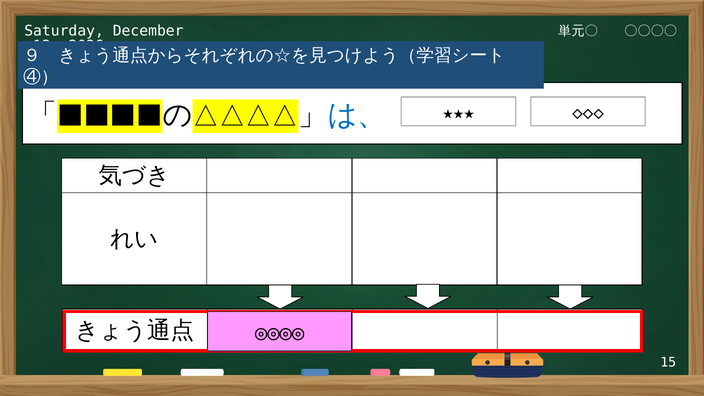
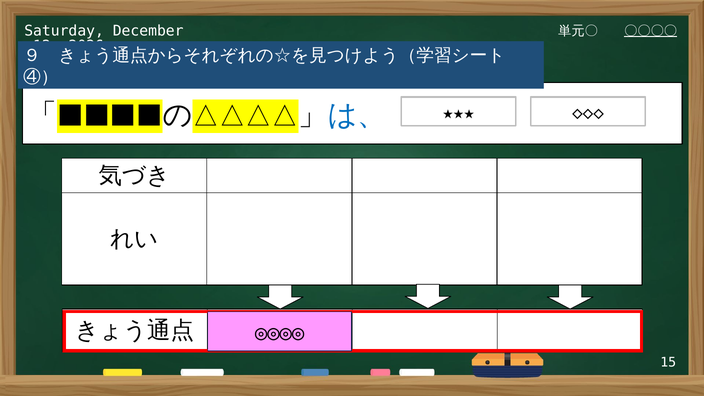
〇〇〇〇 underline: none -> present (651, 31)
